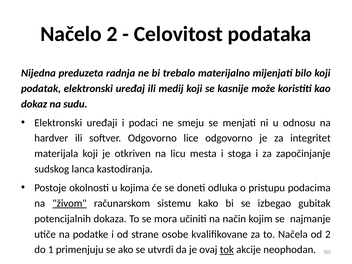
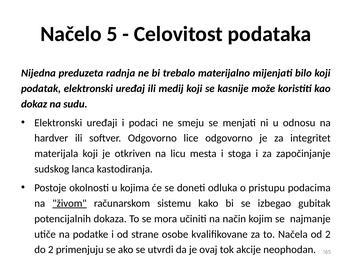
Načelo 2: 2 -> 5 (112, 34)
do 1: 1 -> 2 (51, 250)
tok underline: present -> none (227, 250)
